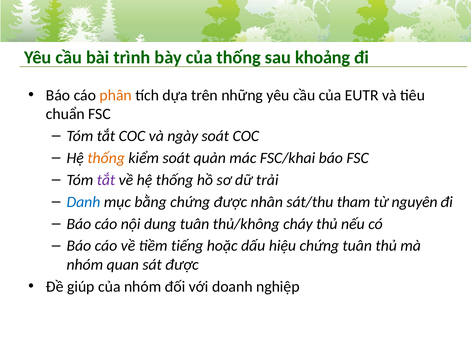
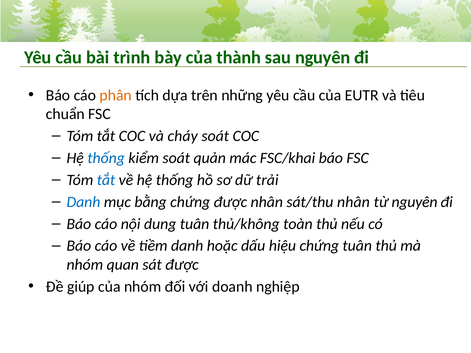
của thống: thống -> thành (239, 58)
sau khoảng: khoảng -> nguyên (323, 58)
ngày: ngày -> cháy (183, 136)
thống colour: orange -> blue (106, 158)
tắt colour: purple -> blue (106, 180)
sát/thu tham: tham -> nhân (353, 202)
cháy: cháy -> toàn (298, 224)
tiềm tiếng: tiếng -> danh (187, 246)
